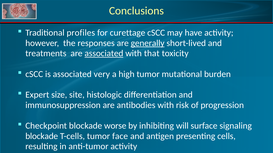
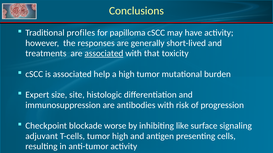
curettage: curettage -> papilloma (128, 33)
generally underline: present -> none (148, 43)
very: very -> help (102, 74)
will: will -> like (182, 126)
blockade: blockade -> adjuvant (42, 137)
tumor face: face -> high (120, 137)
